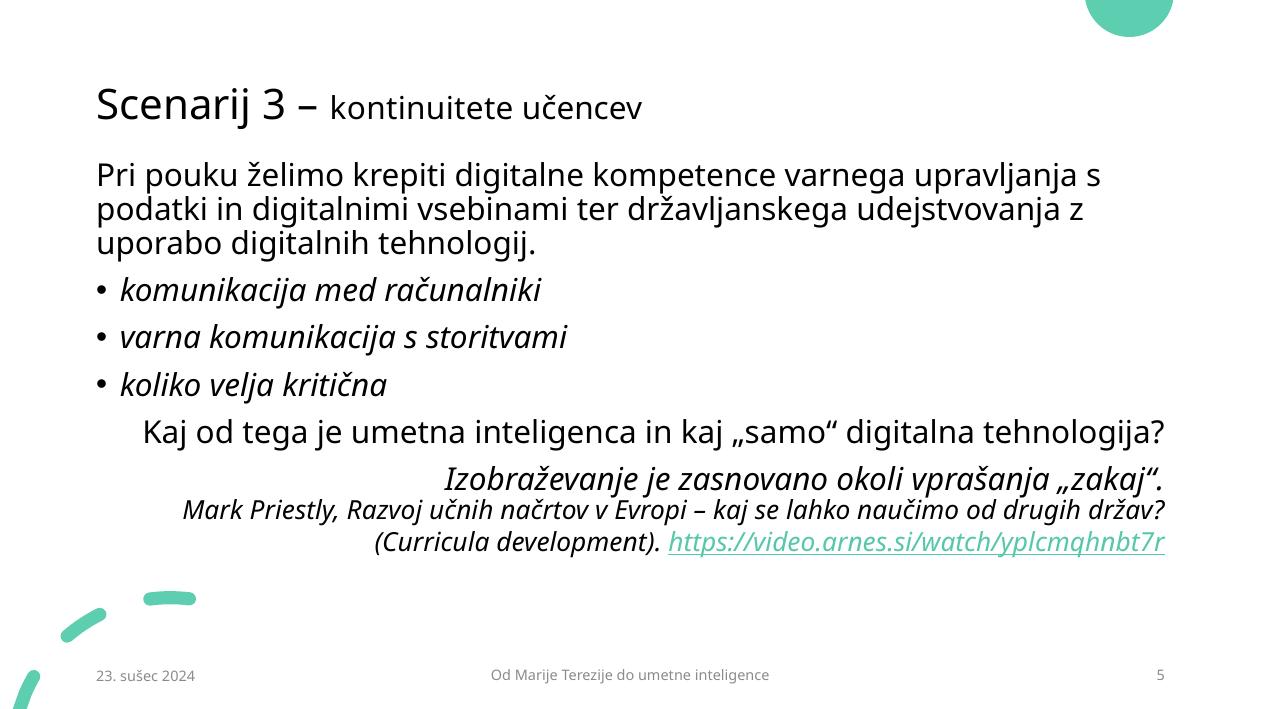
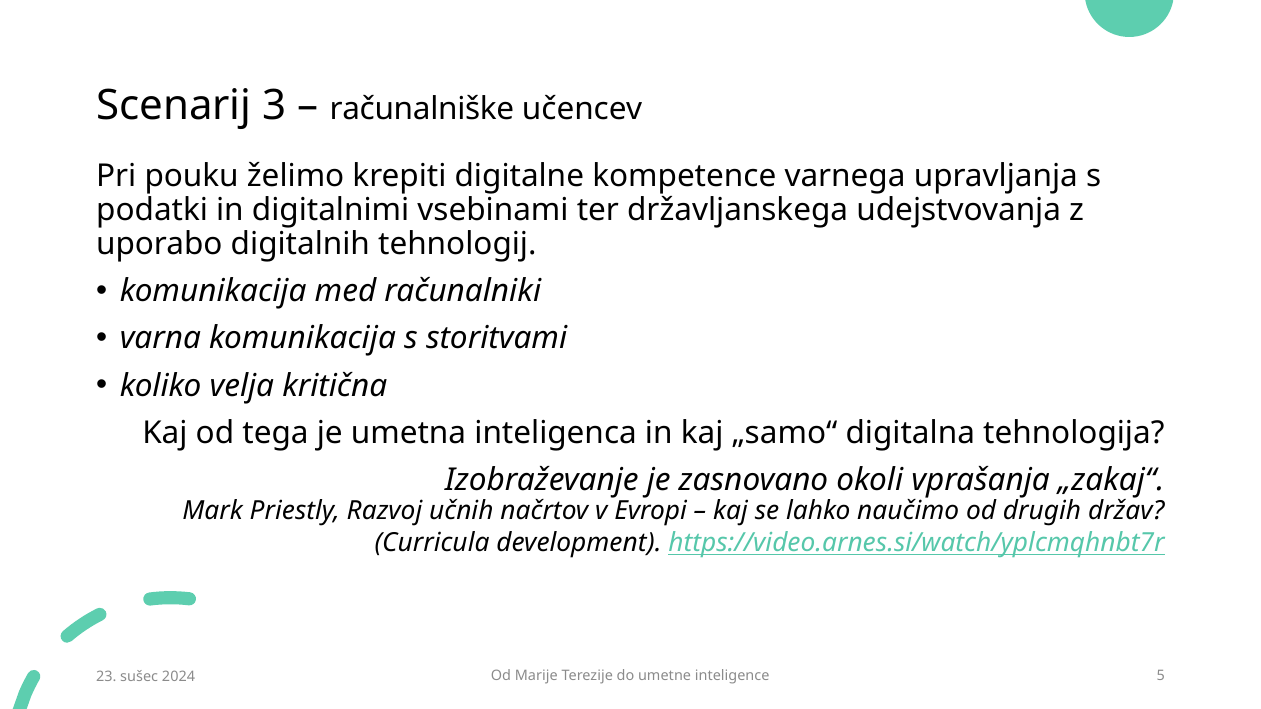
kontinuitete: kontinuitete -> računalniške (422, 109)
